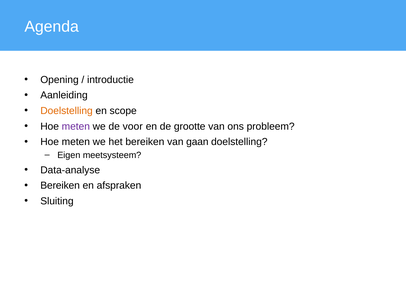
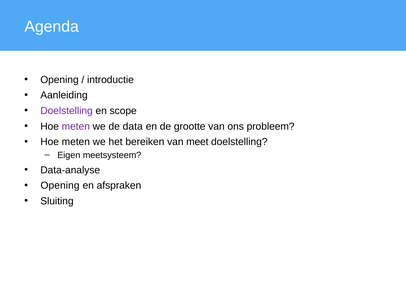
Doelstelling colour: orange -> purple (67, 111)
voor: voor -> data (133, 127)
gaan: gaan -> meet (197, 142)
Bereiken: Bereiken -> Opening (60, 186)
